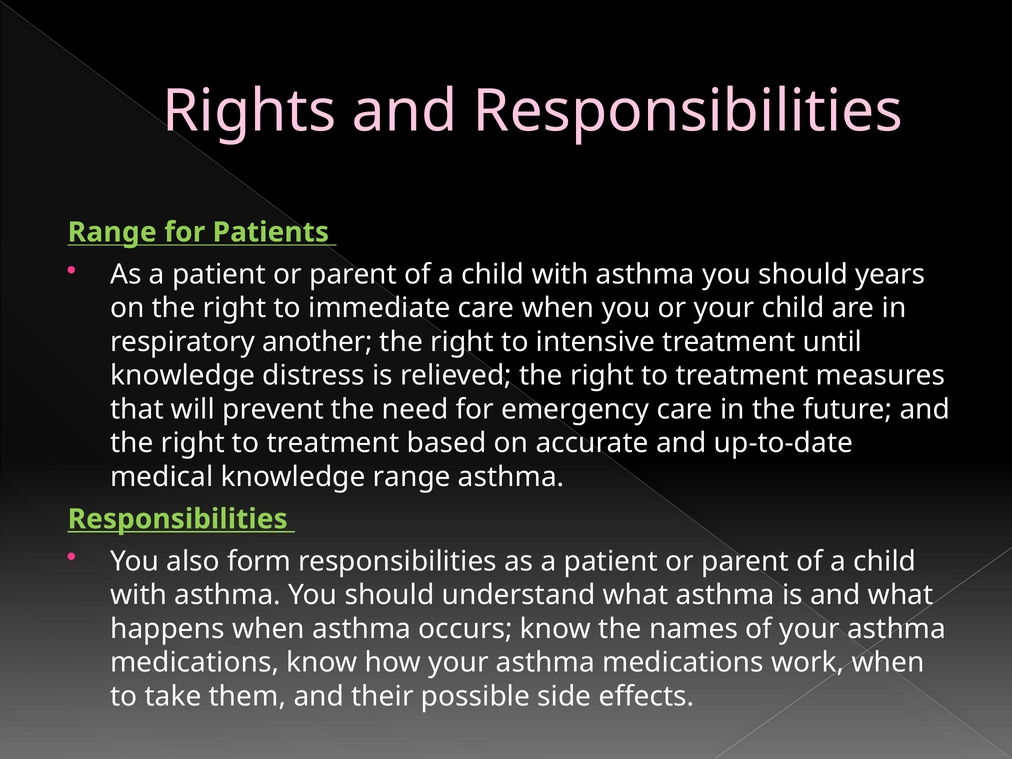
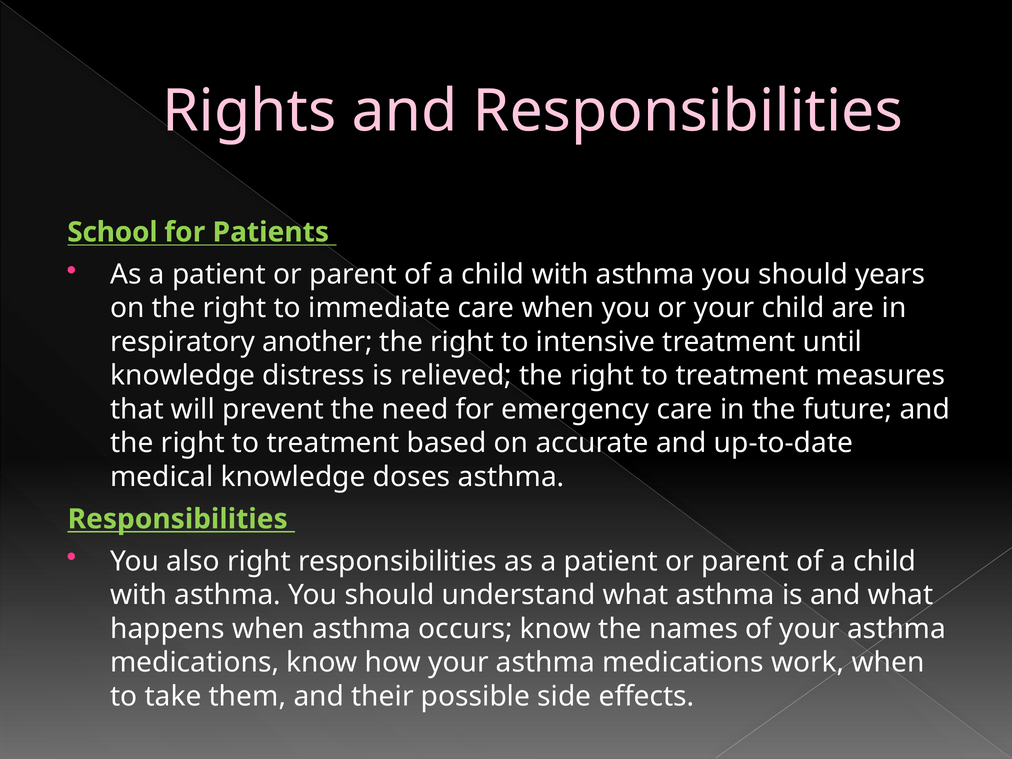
Range: Range -> School (112, 232)
knowledge range: range -> doses (412, 477)
also form: form -> right (259, 561)
